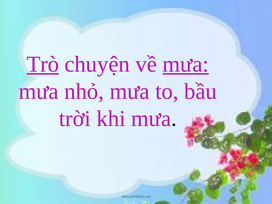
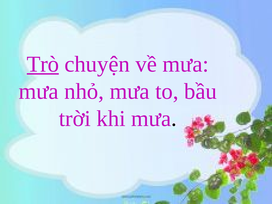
mưa underline: present -> none (186, 64)
